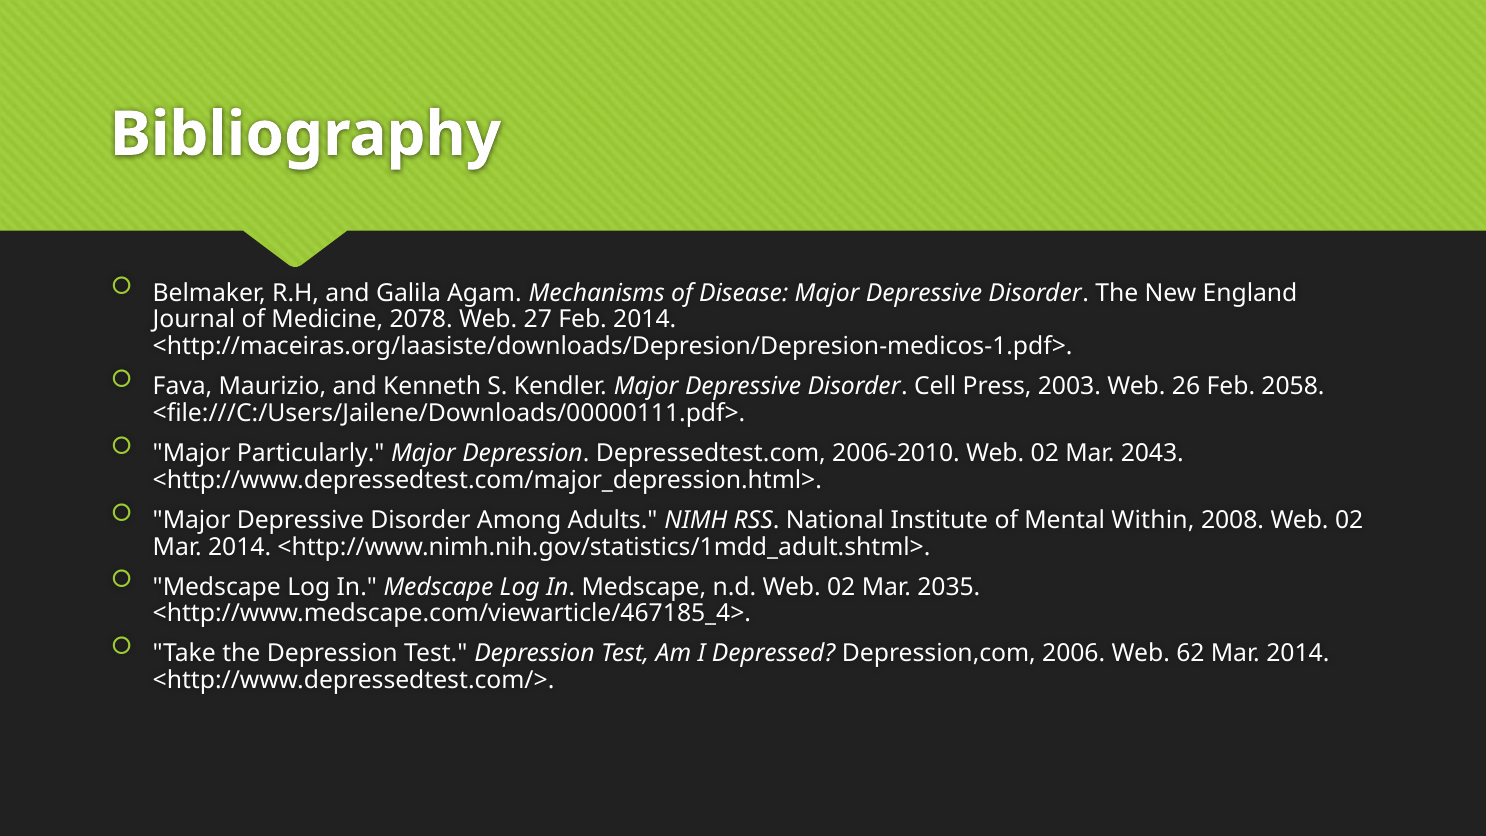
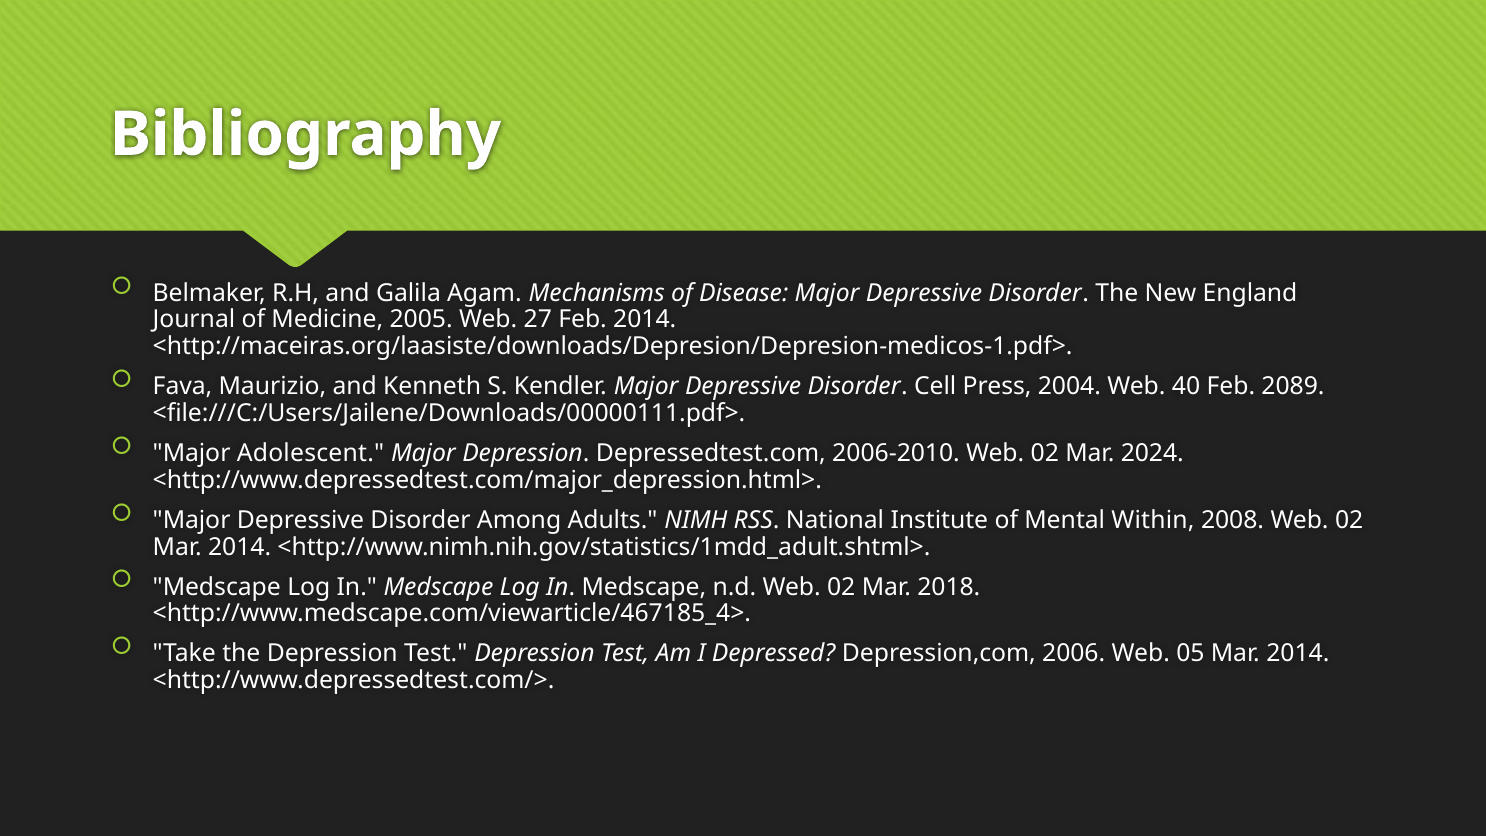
2078: 2078 -> 2005 (421, 320)
2003: 2003 -> 2004 (1069, 386)
26: 26 -> 40 (1186, 386)
2058: 2058 -> 2089 (1293, 386)
Particularly: Particularly -> Adolescent (311, 453)
2043: 2043 -> 2024 (1152, 453)
2035: 2035 -> 2018 (949, 587)
62: 62 -> 05 (1190, 654)
